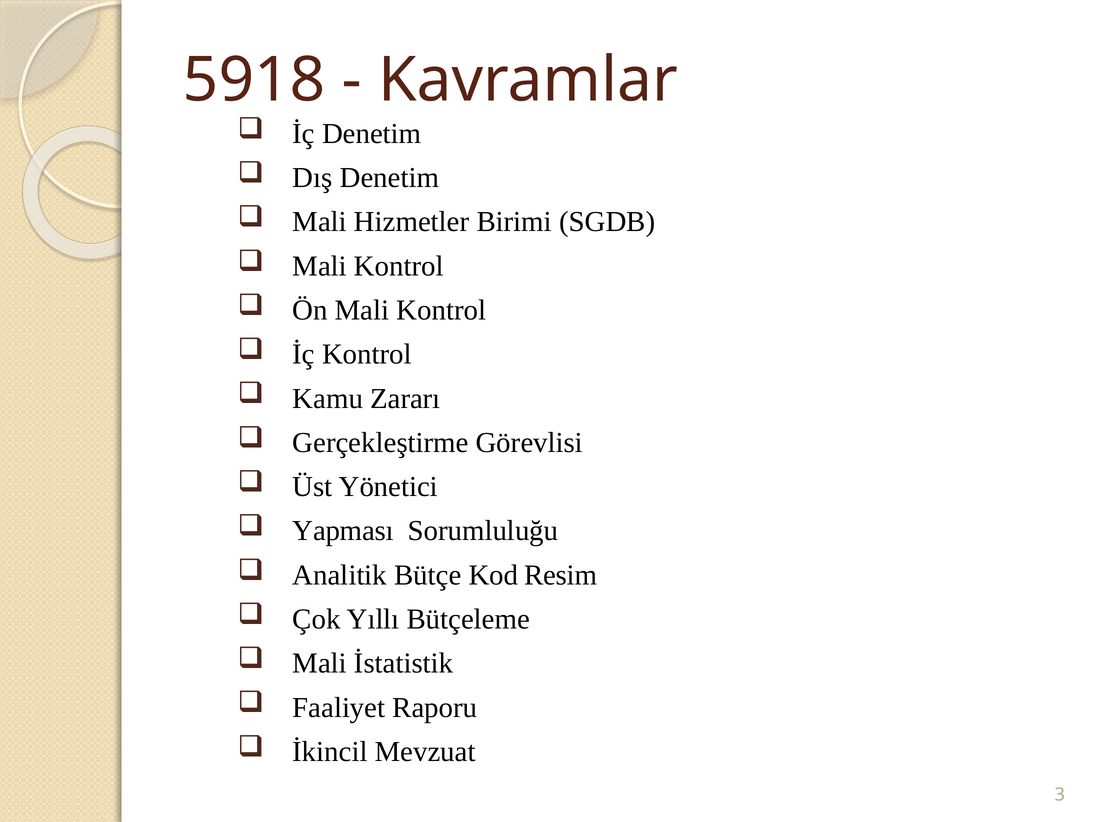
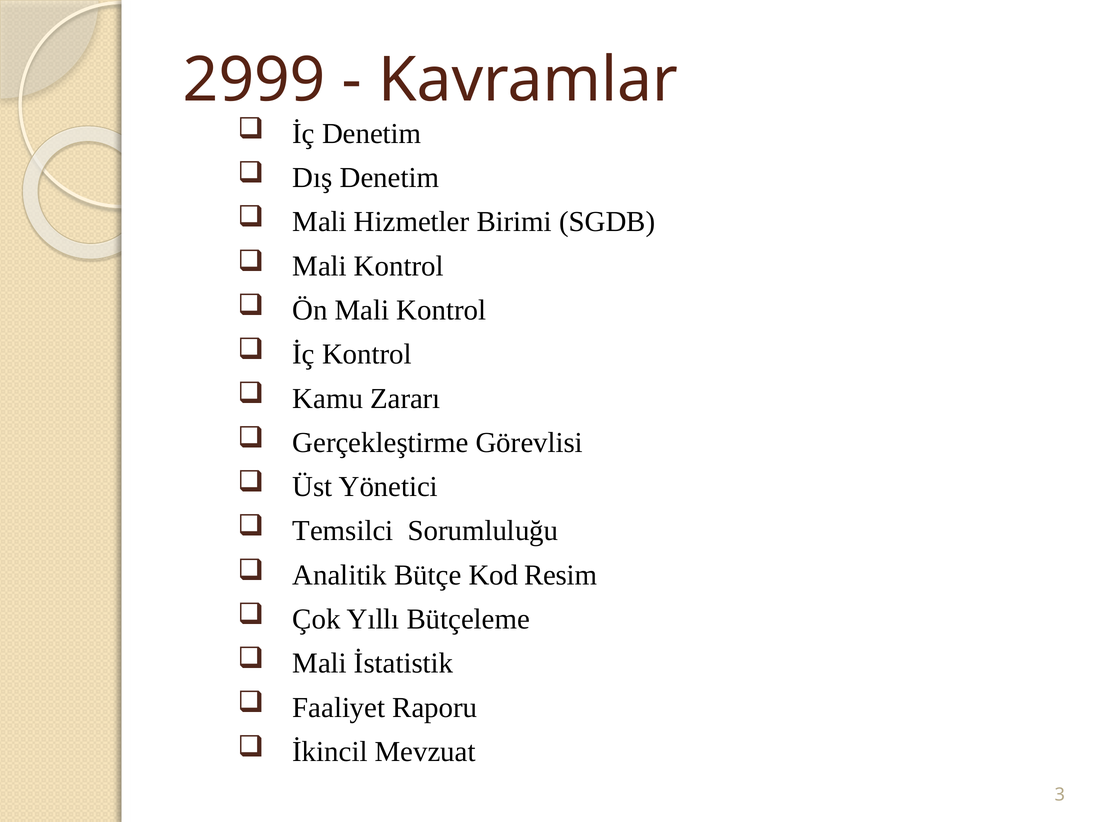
5918: 5918 -> 2999 (254, 80)
Yapması: Yapması -> Temsilci (343, 531)
